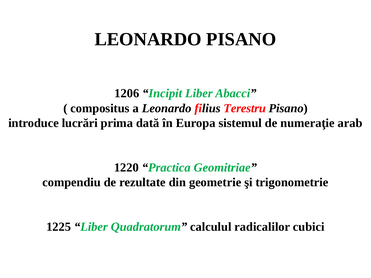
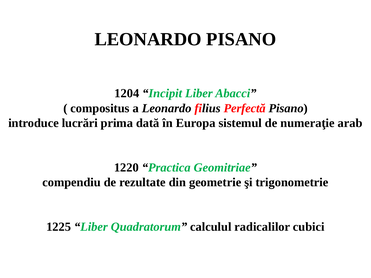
1206: 1206 -> 1204 (127, 93)
Terestru: Terestru -> Perfectă (245, 108)
